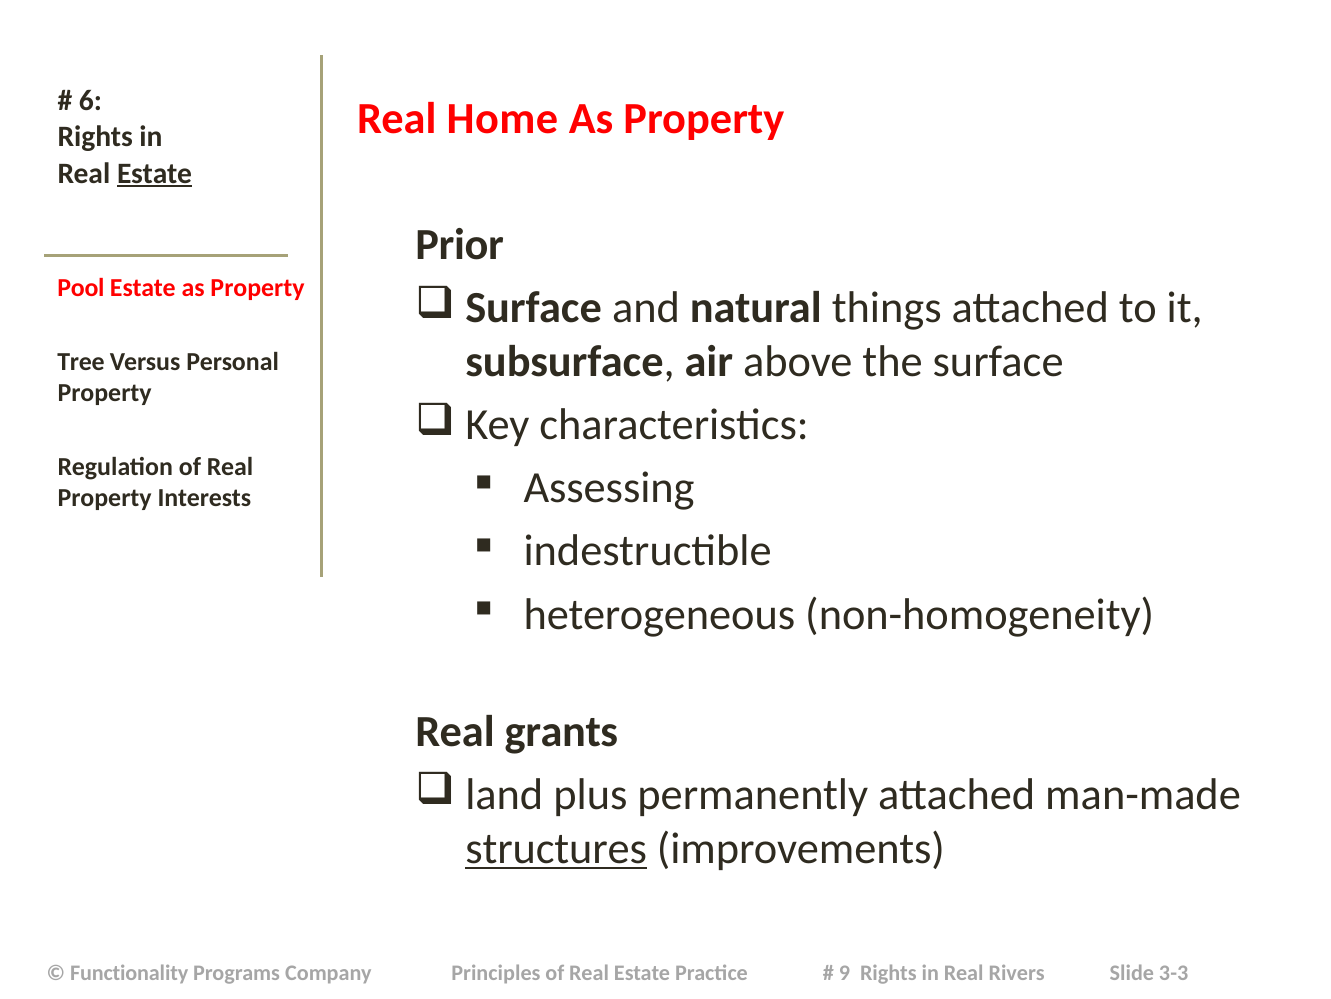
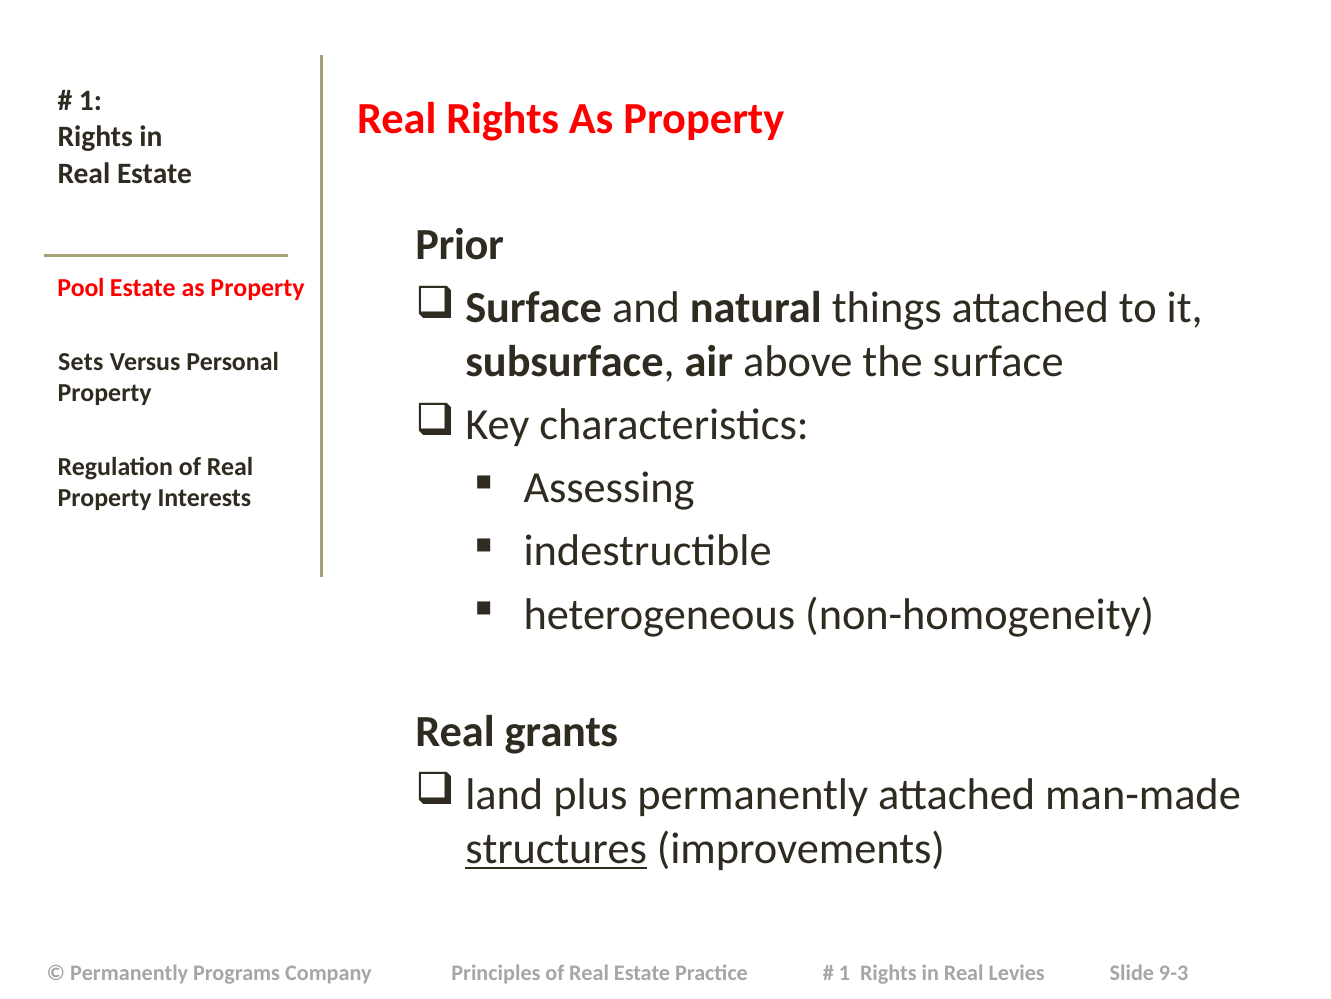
6: 6 -> 1 (90, 101)
Real Home: Home -> Rights (503, 119)
Estate underline: present -> none (155, 173)
Tree: Tree -> Sets (81, 361)
Functionality: Functionality -> Permanently (129, 972)
9: 9 -> 1 (844, 972)
Rivers: Rivers -> Levies (1017, 972)
3-3: 3-3 -> 9-3 (1174, 972)
